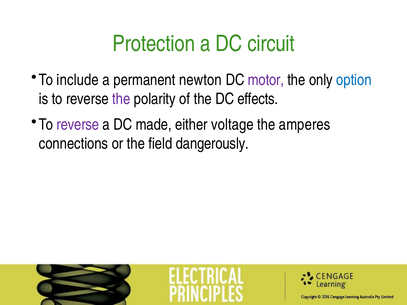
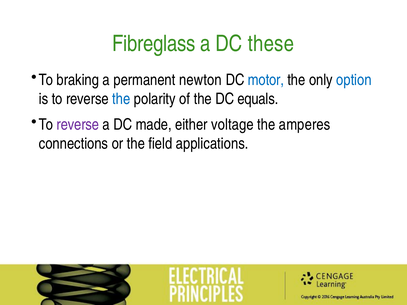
Protection: Protection -> Fibreglass (154, 44)
circuit: circuit -> these (271, 44)
include: include -> braking (78, 80)
motor colour: purple -> blue (266, 80)
the colour: purple -> blue (121, 99)
effects: effects -> equals (258, 99)
dangerously: dangerously -> applications (212, 144)
